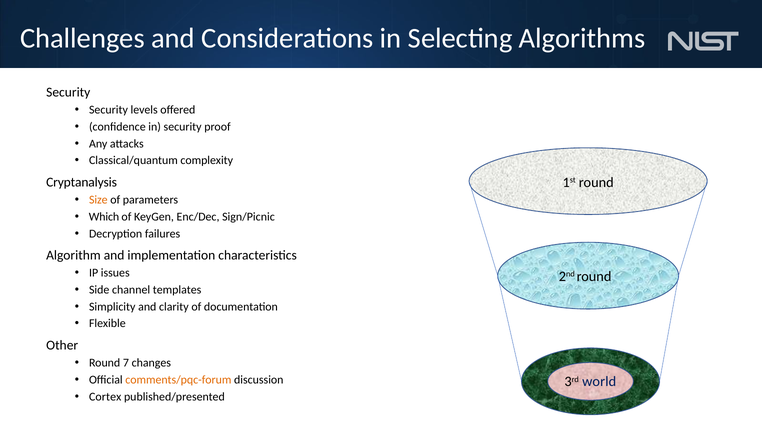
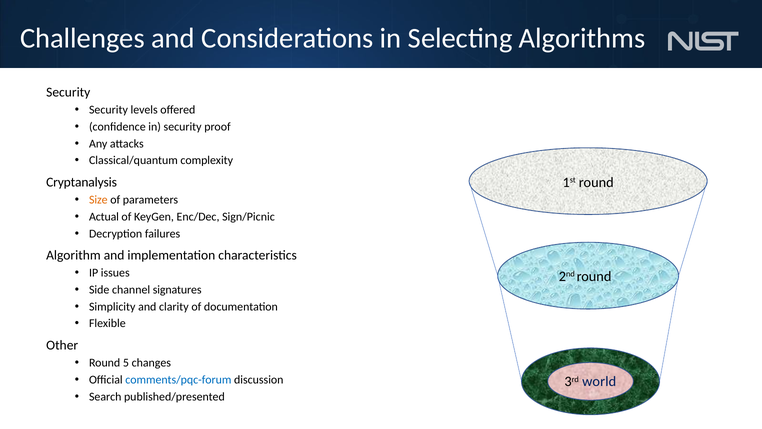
Which: Which -> Actual (104, 217)
templates: templates -> signatures (177, 290)
7: 7 -> 5 (126, 363)
comments/pqc-forum colour: orange -> blue (178, 379)
Cortex: Cortex -> Search (105, 396)
